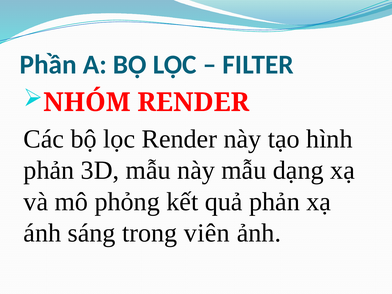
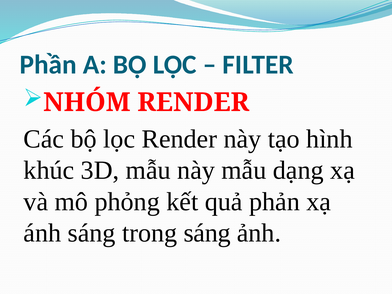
phản: phản -> khúc (49, 170)
trong viên: viên -> sáng (207, 233)
